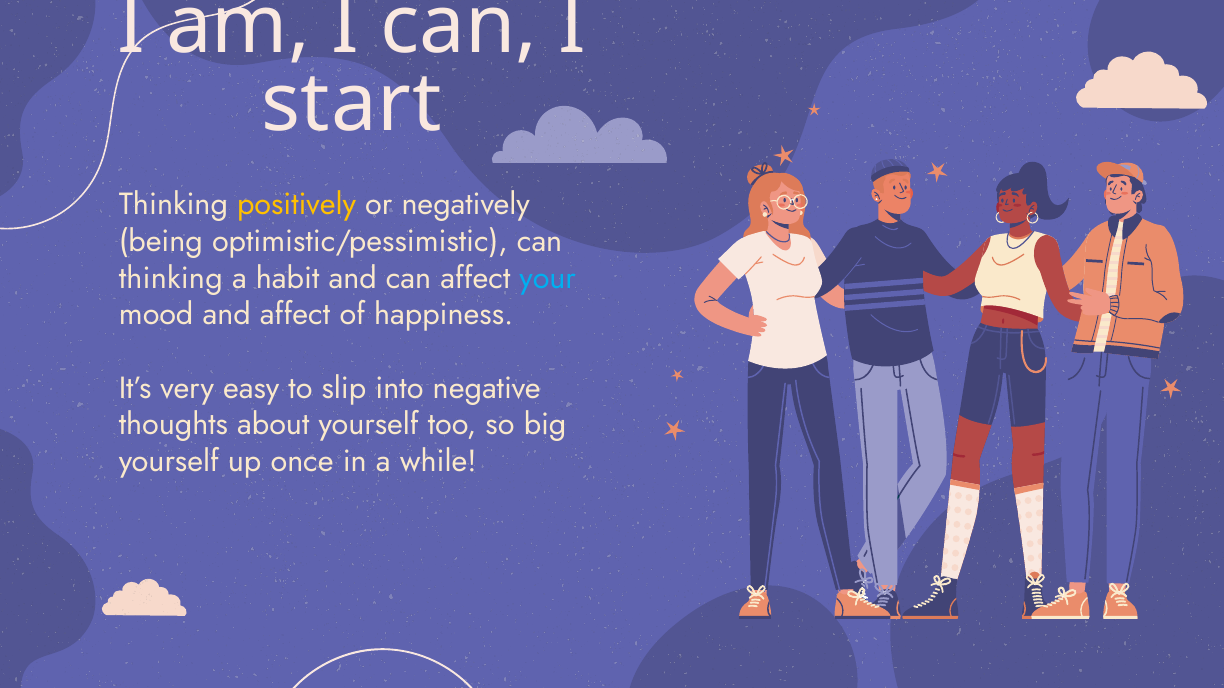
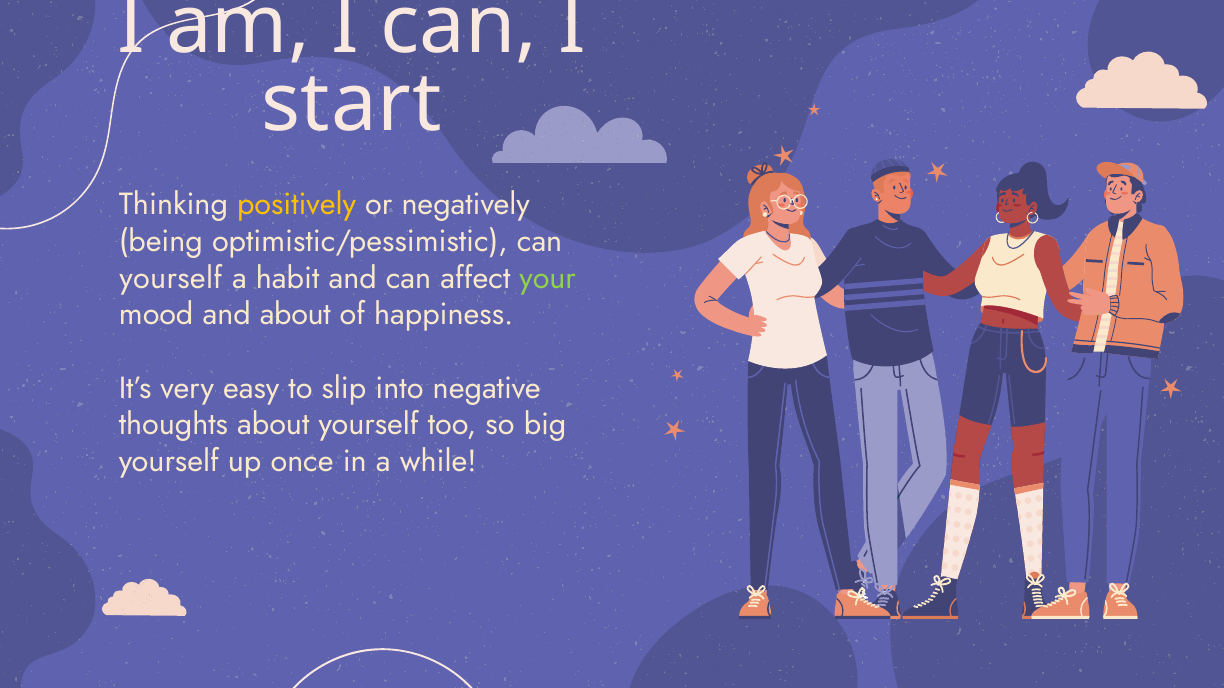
thinking: thinking -> yourself (171, 278)
your colour: light blue -> light green (548, 278)
and affect: affect -> about (295, 315)
